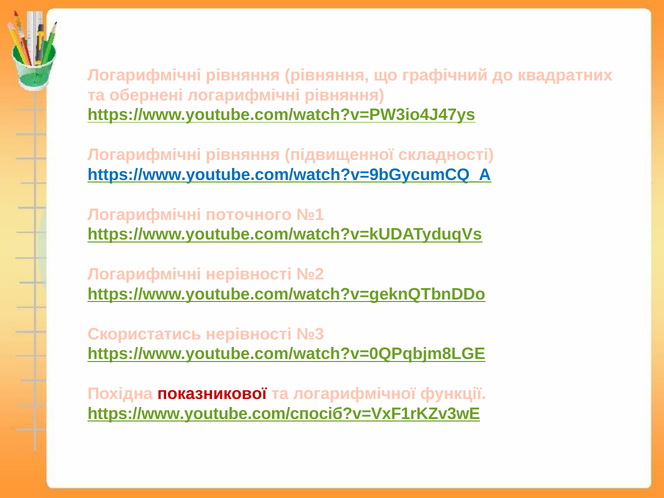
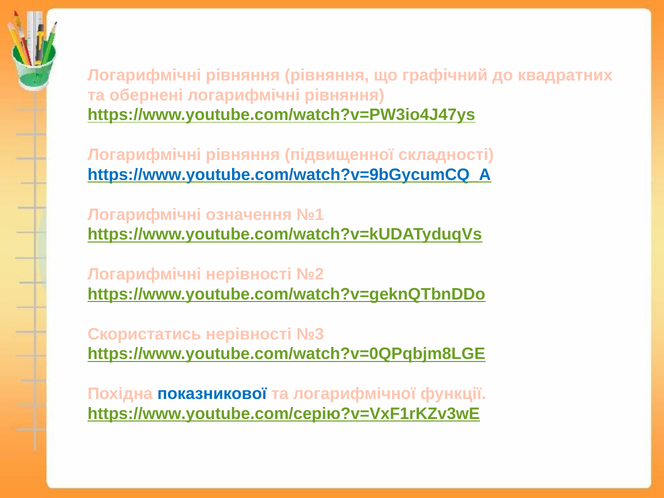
поточного: поточного -> означення (249, 215)
показникової colour: red -> blue (212, 394)
https://www.youtube.com/спосіб?v=VxF1rKZv3wE: https://www.youtube.com/спосіб?v=VxF1rKZv3wE -> https://www.youtube.com/серію?v=VxF1rKZv3wE (284, 414)
